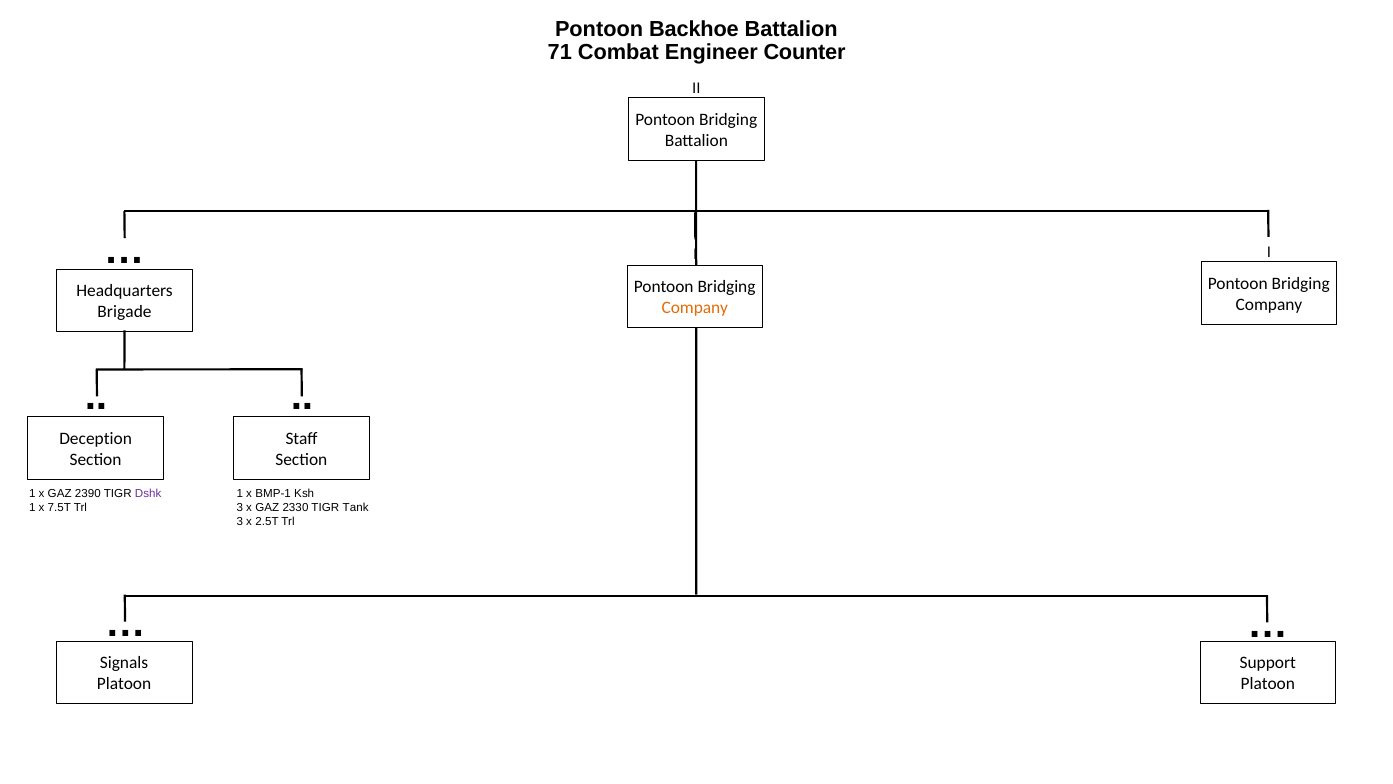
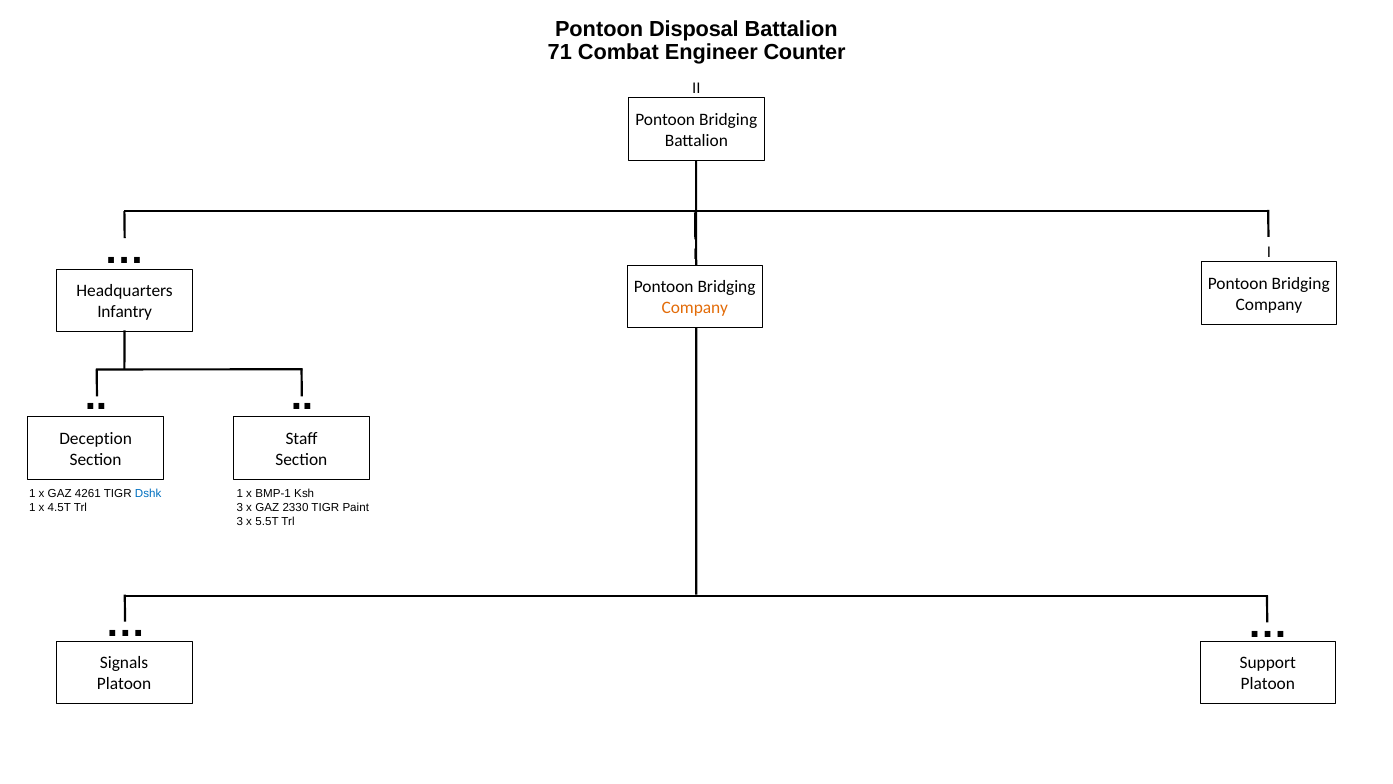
Backhoe: Backhoe -> Disposal (694, 29)
Brigade: Brigade -> Infantry (125, 312)
2390: 2390 -> 4261 (88, 493)
Dshk colour: purple -> blue (148, 493)
7.5T: 7.5T -> 4.5T (59, 507)
Tank: Tank -> Paint (356, 507)
2.5T: 2.5T -> 5.5T (267, 521)
